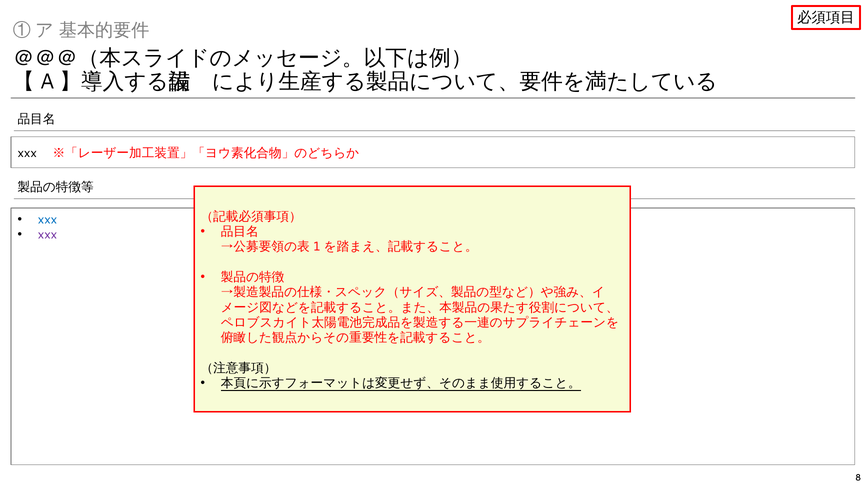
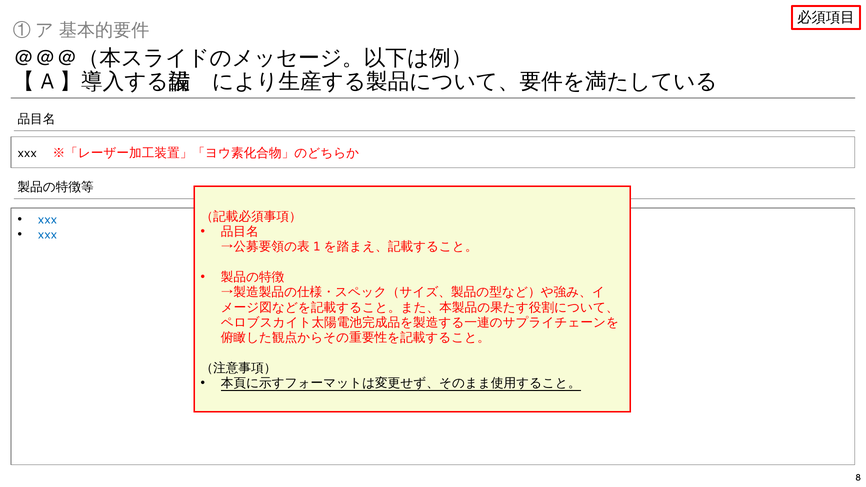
xxx colour: purple -> blue (48, 235)
